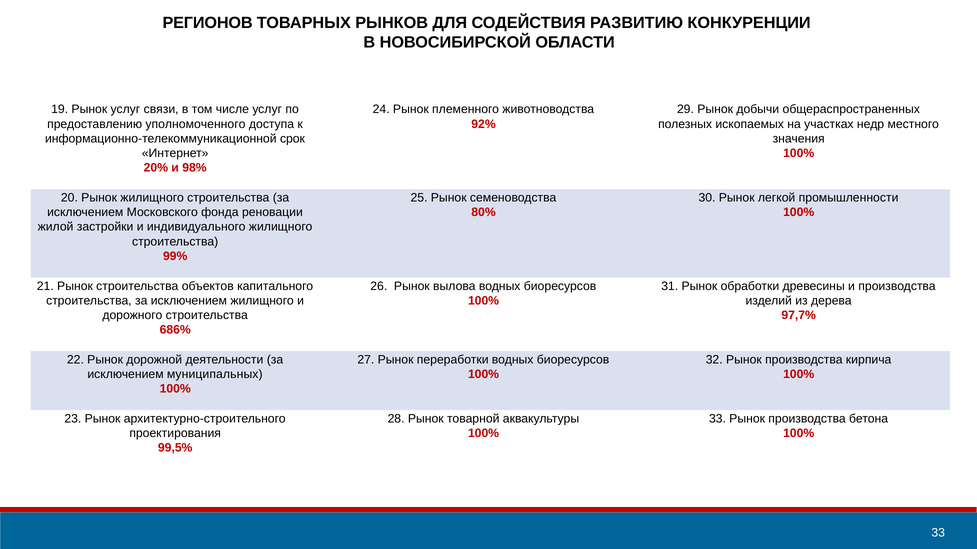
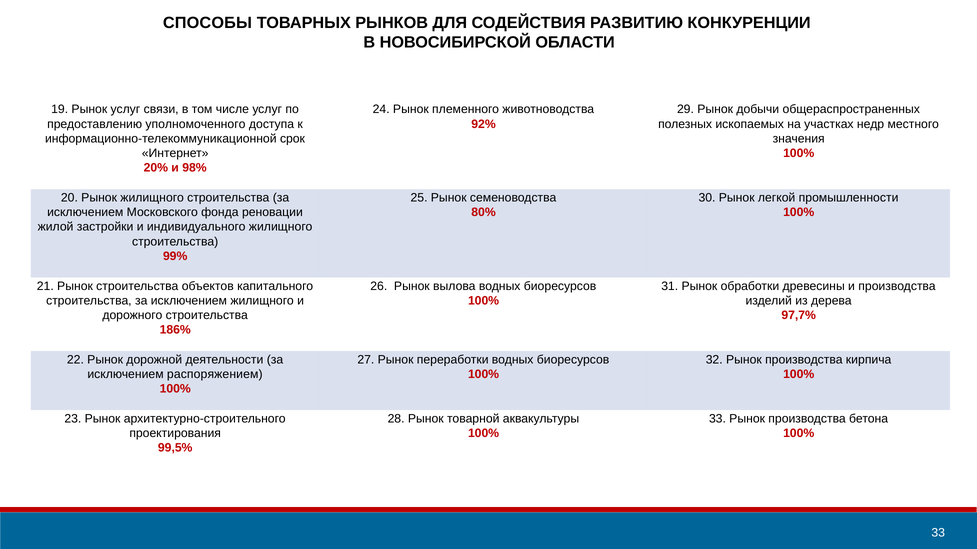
РЕГИОНОВ: РЕГИОНОВ -> СПОСОБЫ (207, 23)
686%: 686% -> 186% (175, 330)
муниципальных: муниципальных -> распоряжением (215, 375)
